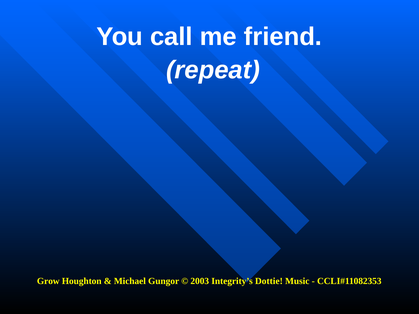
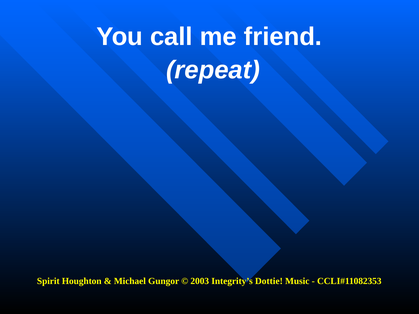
Grow: Grow -> Spirit (48, 281)
